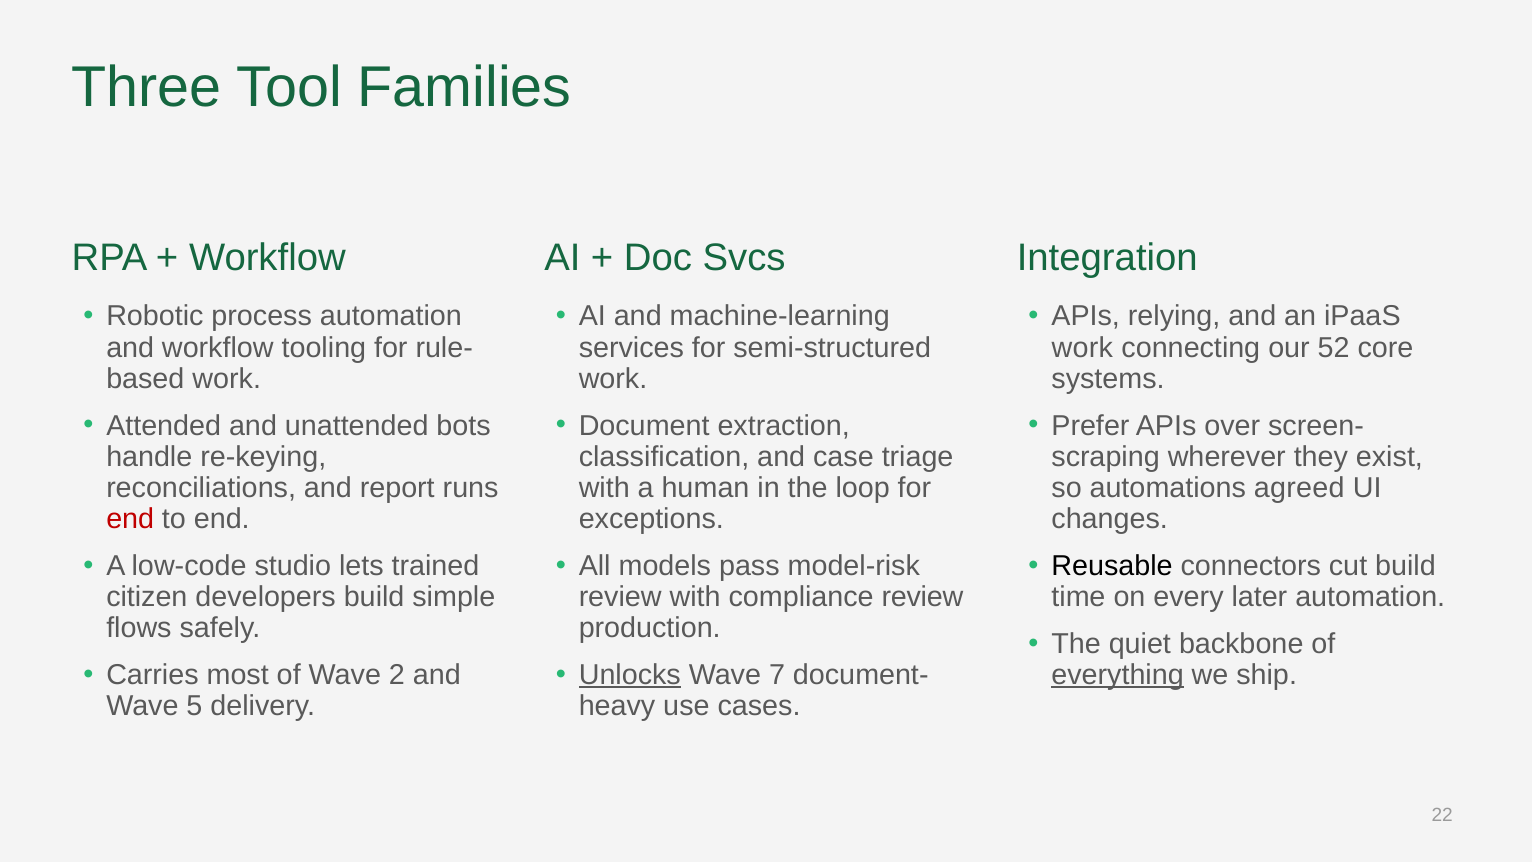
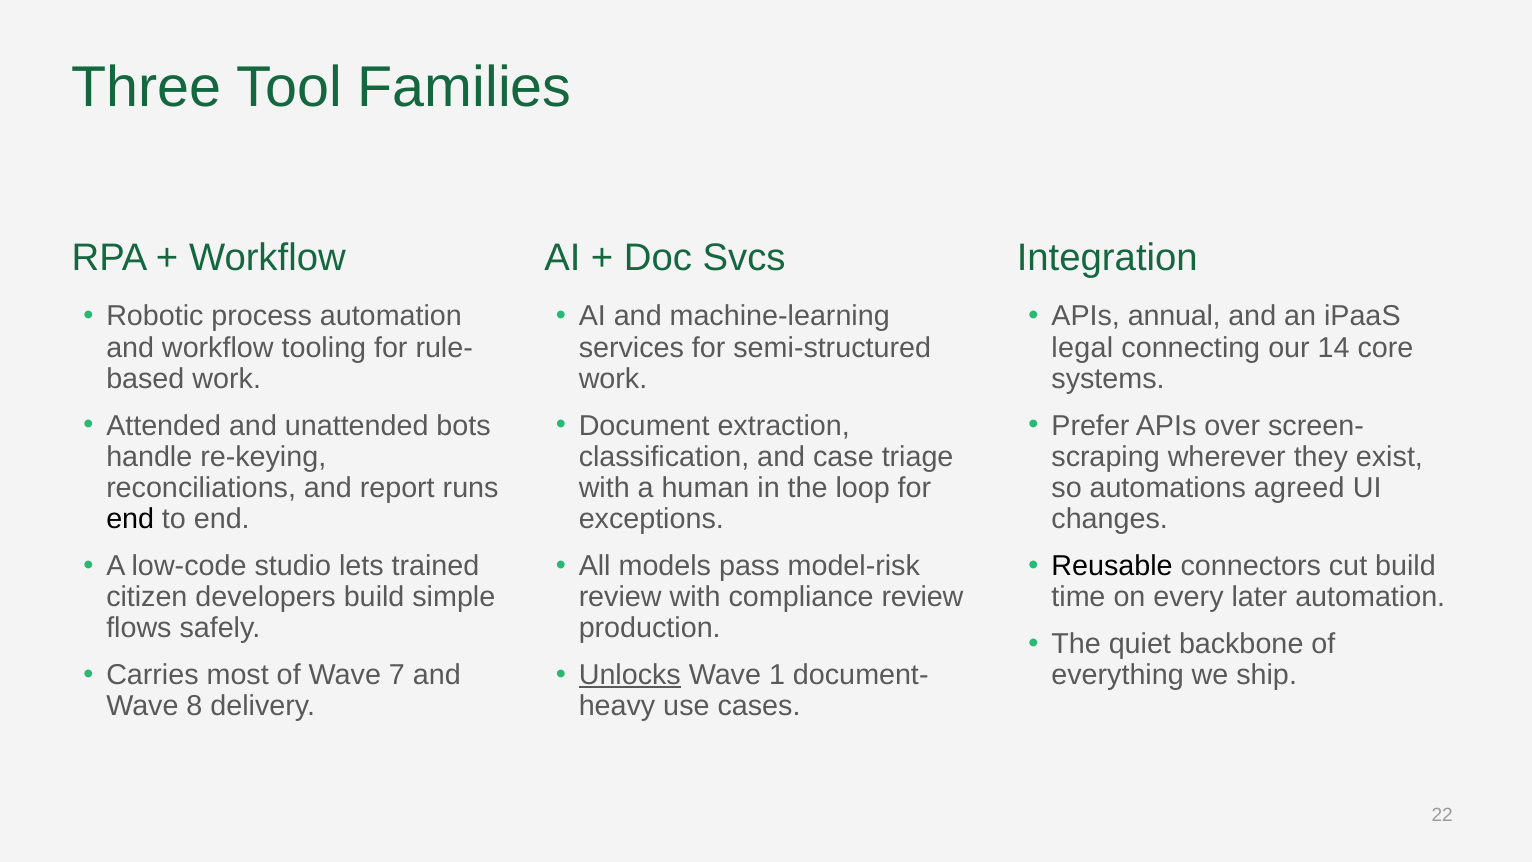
relying: relying -> annual (1174, 316)
work: work -> legal (1082, 347)
52: 52 -> 14 (1334, 347)
end colour: red -> black (130, 519)
2: 2 -> 7 (397, 675)
7: 7 -> 1 (777, 675)
everything underline: present -> none (1118, 675)
5: 5 -> 8 (194, 706)
